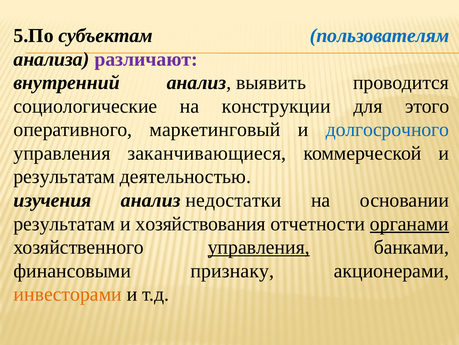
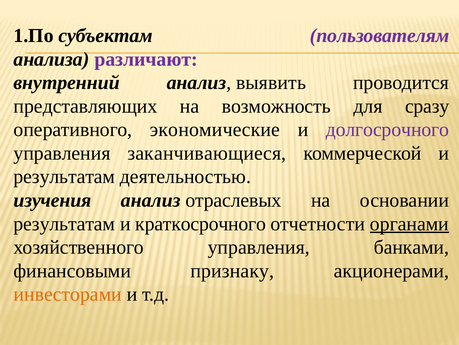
5.По: 5.По -> 1.По (34, 36)
пользователям colour: blue -> purple (380, 36)
социологические: социологические -> представляющих (85, 106)
конструкции: конструкции -> возможность (276, 106)
этого: этого -> сразу (427, 106)
маркетинговый: маркетинговый -> экономические (215, 129)
долгосрочного colour: blue -> purple (387, 129)
недостатки: недостатки -> отраслевых (233, 200)
хозяйствования: хозяйствования -> краткосрочного (201, 223)
управления underline: present -> none (259, 247)
